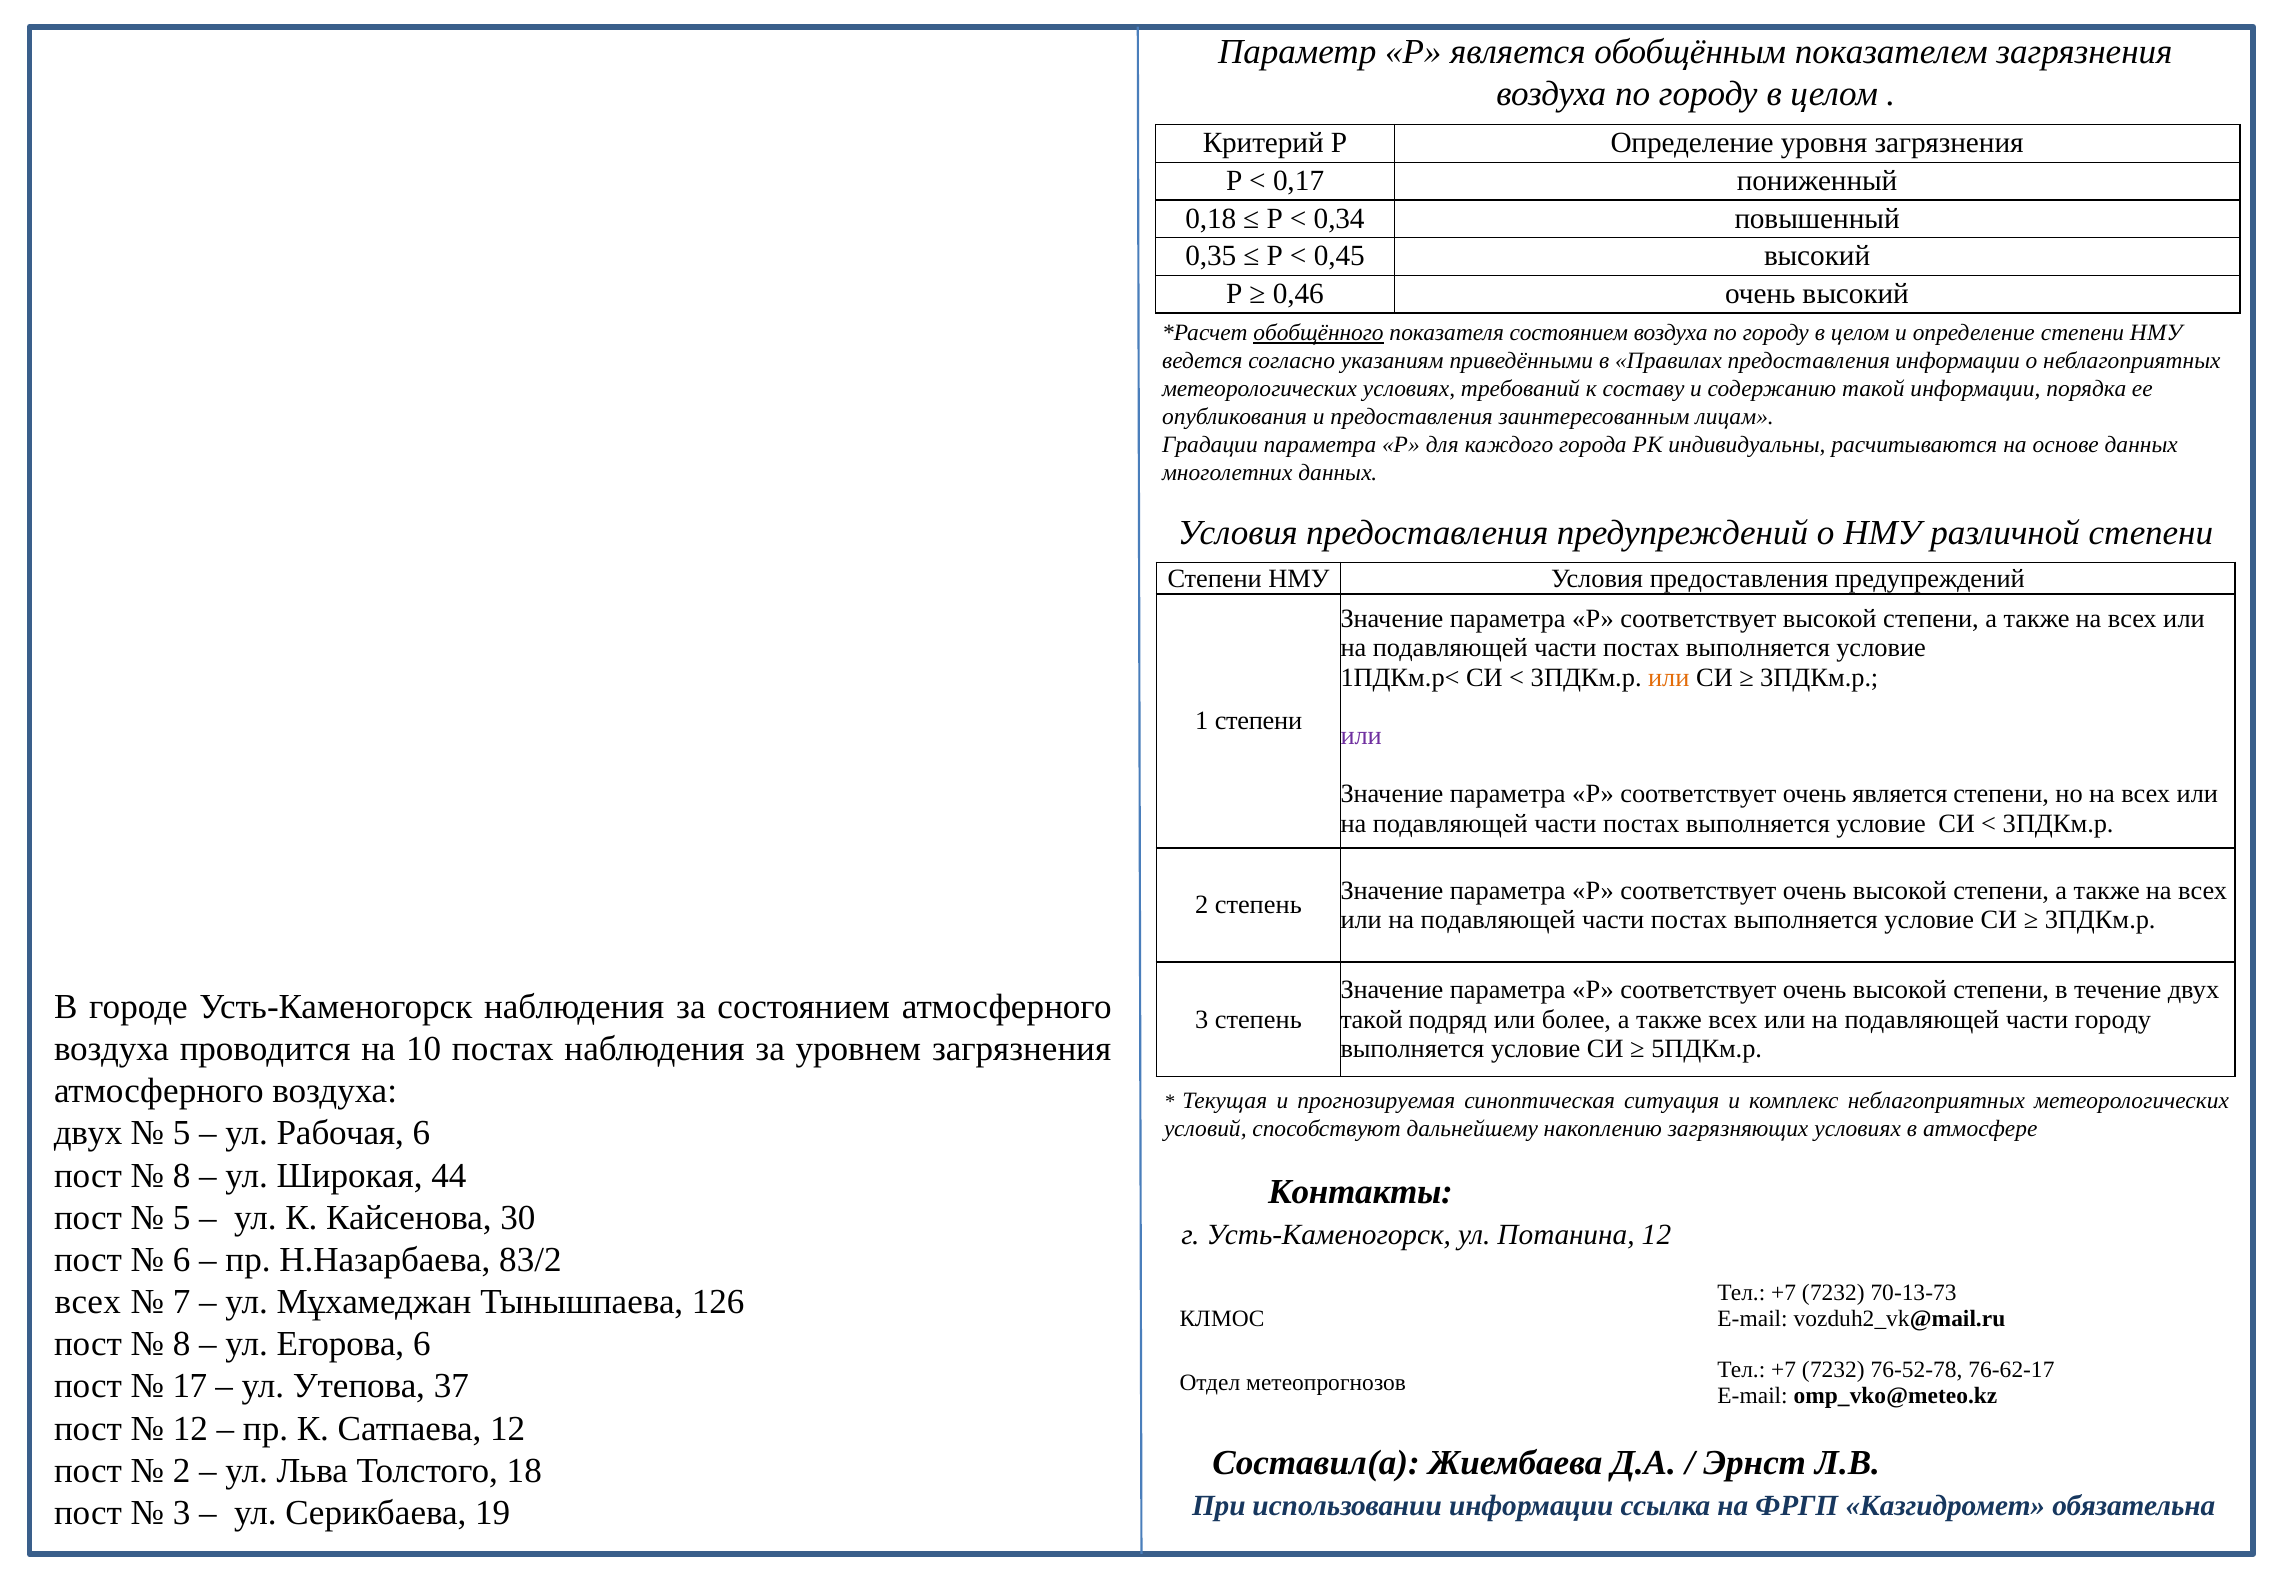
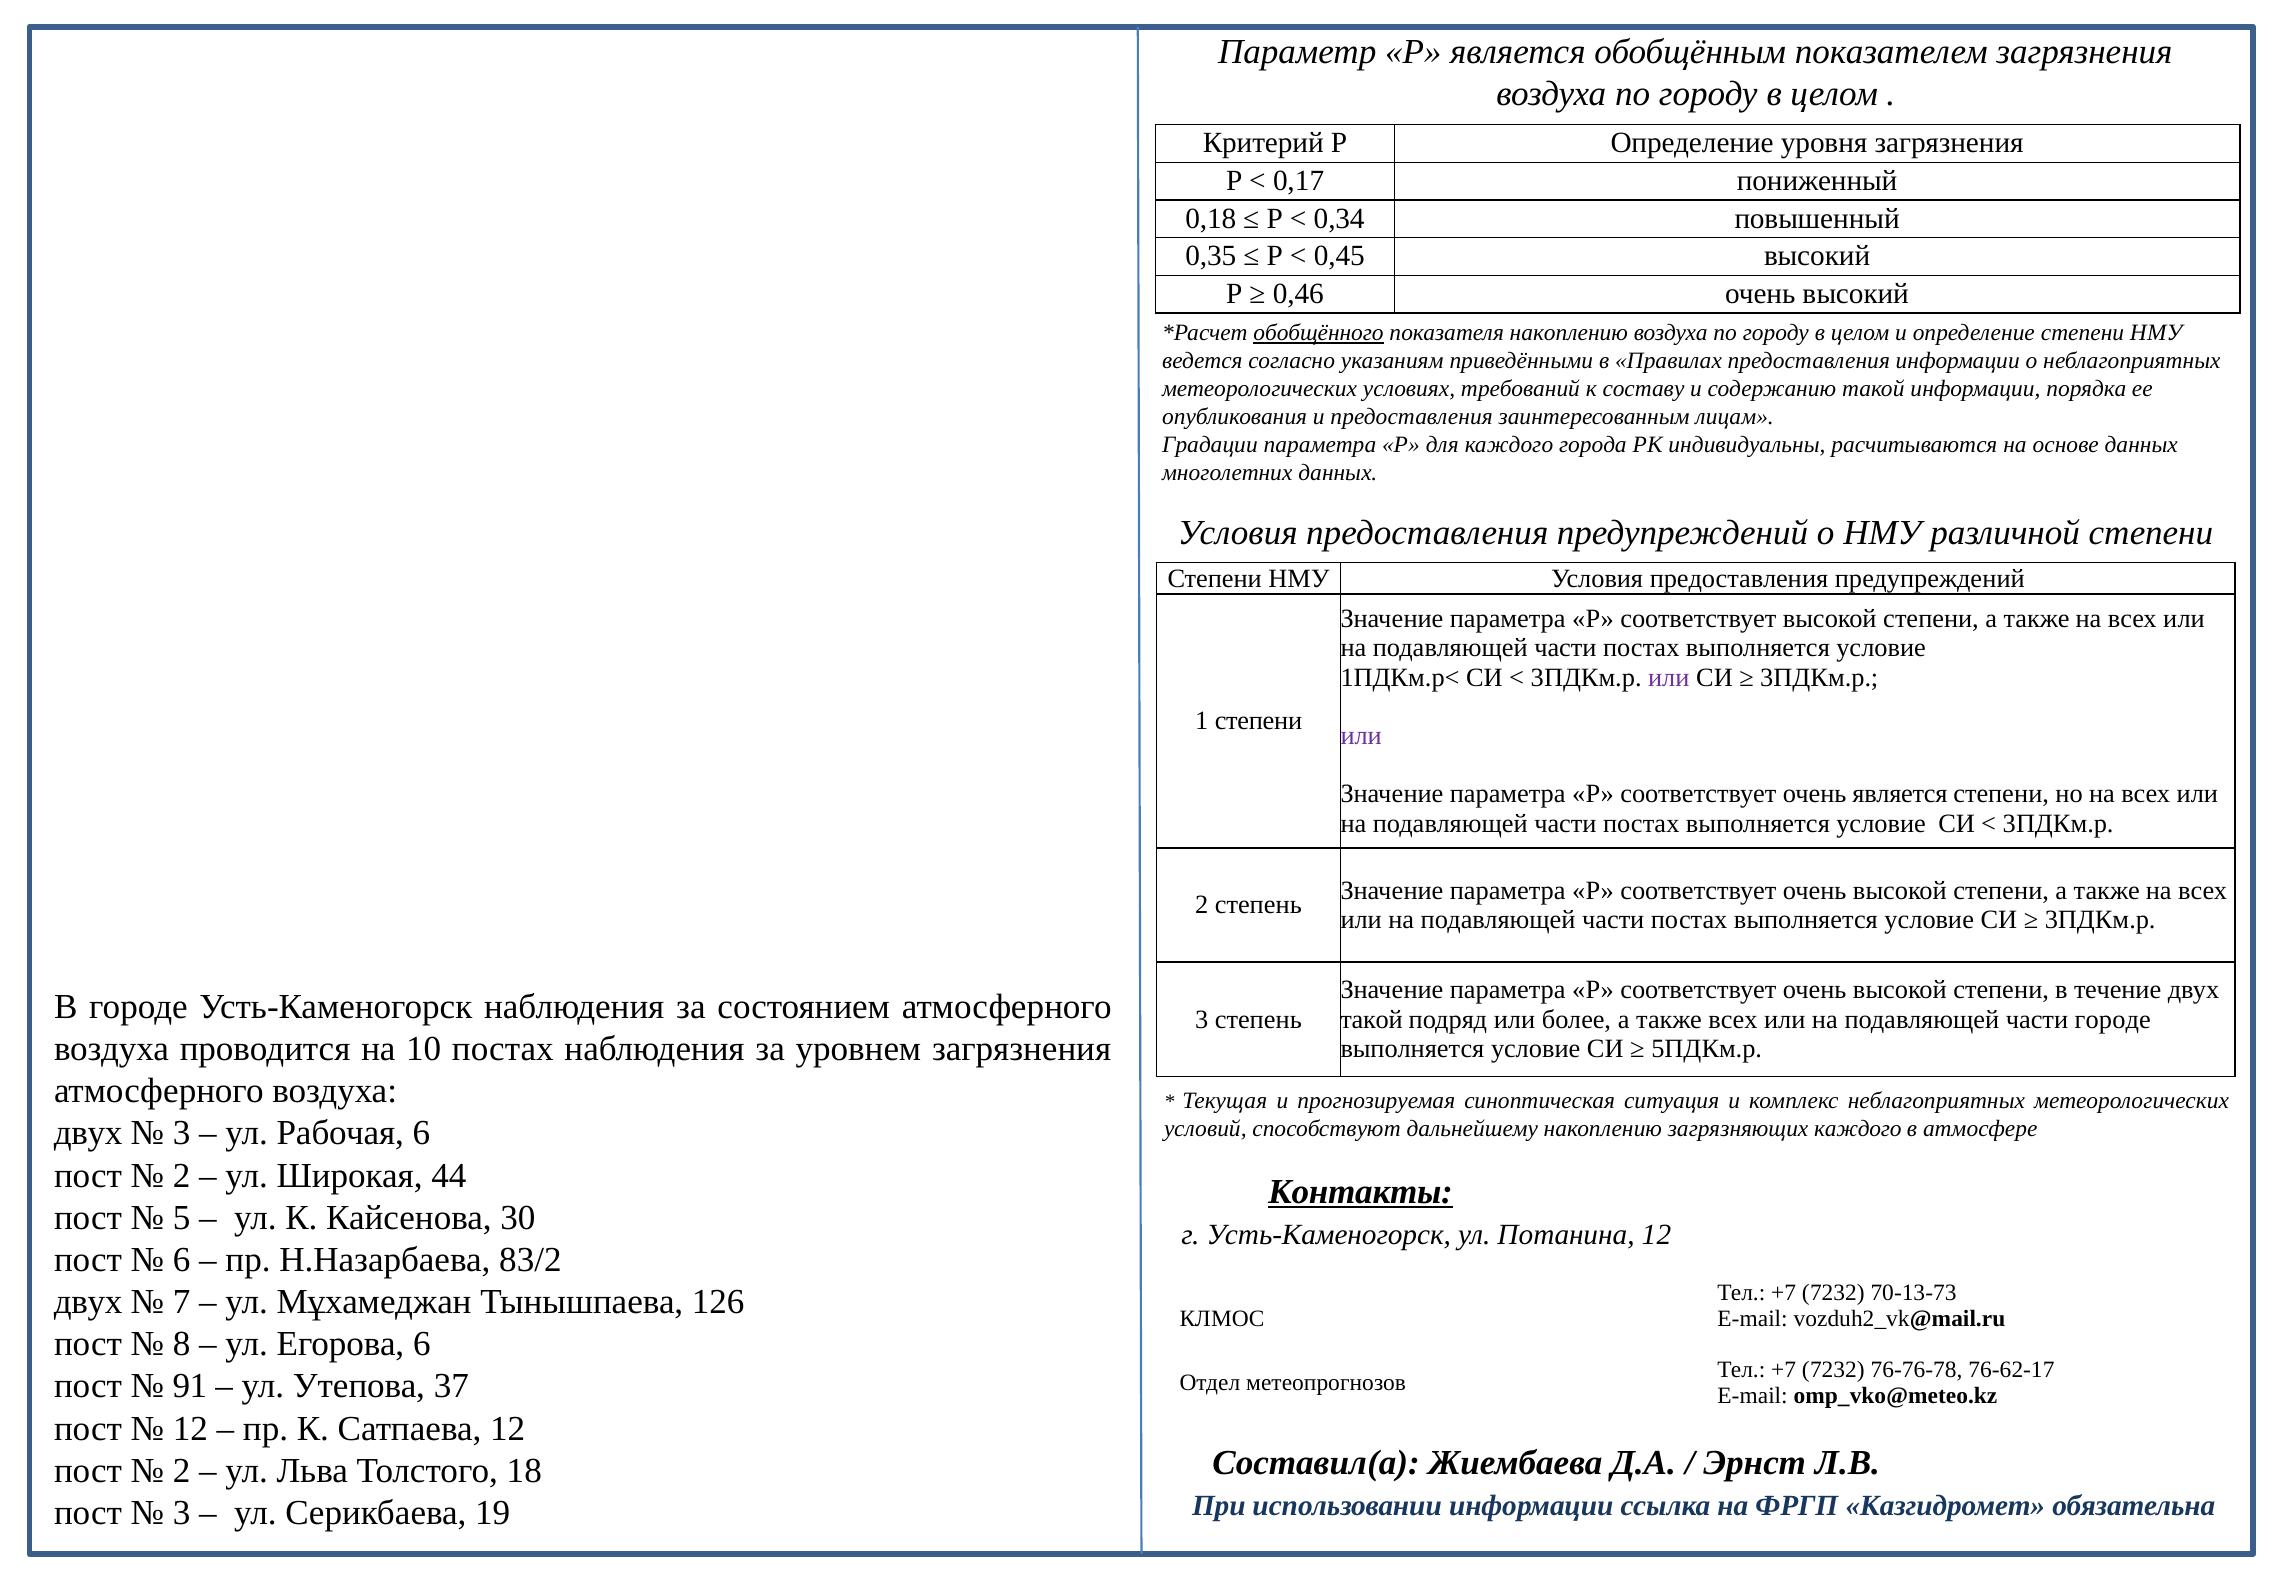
показателя состоянием: состоянием -> накоплению (1569, 333)
или colour: orange -> purple (1669, 677)
части городу: городу -> городе (2113, 1019)
5: 5 -> 3 (182, 1133)
загрязняющих условиях: условиях -> каждого (1858, 1129)
8: 8 -> 2 (182, 1175)
Контакты underline: none -> present (1360, 1191)
всех: всех -> двух (88, 1302)
76-52-78: 76-52-78 -> 76-76-78 (1917, 1370)
17: 17 -> 91 (190, 1386)
